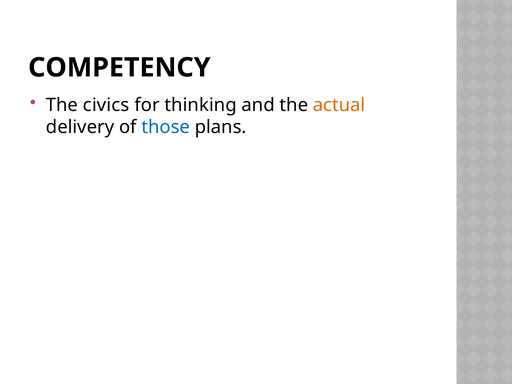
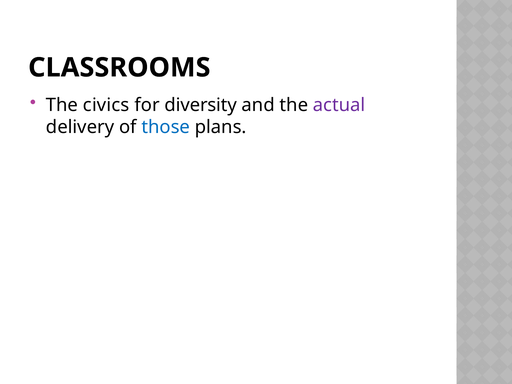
COMPETENCY: COMPETENCY -> CLASSROOMS (119, 68)
thinking: thinking -> diversity (201, 105)
actual colour: orange -> purple (339, 105)
